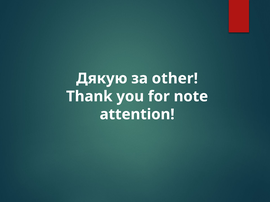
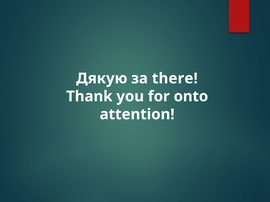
other: other -> there (175, 79)
note: note -> onto (191, 97)
